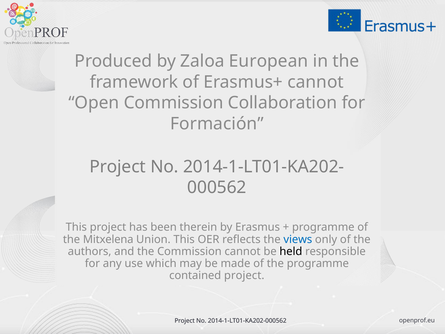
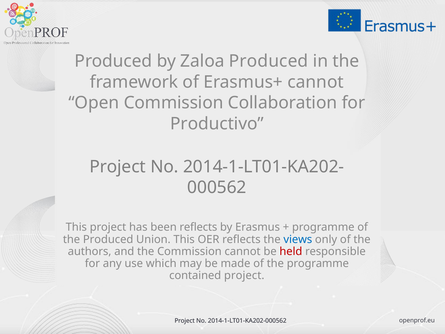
Zaloa European: European -> Produced (269, 61)
Formación: Formación -> Productivo (217, 124)
been therein: therein -> reflects (198, 227)
the Mitxelena: Mitxelena -> Produced (108, 239)
held colour: black -> red (291, 251)
